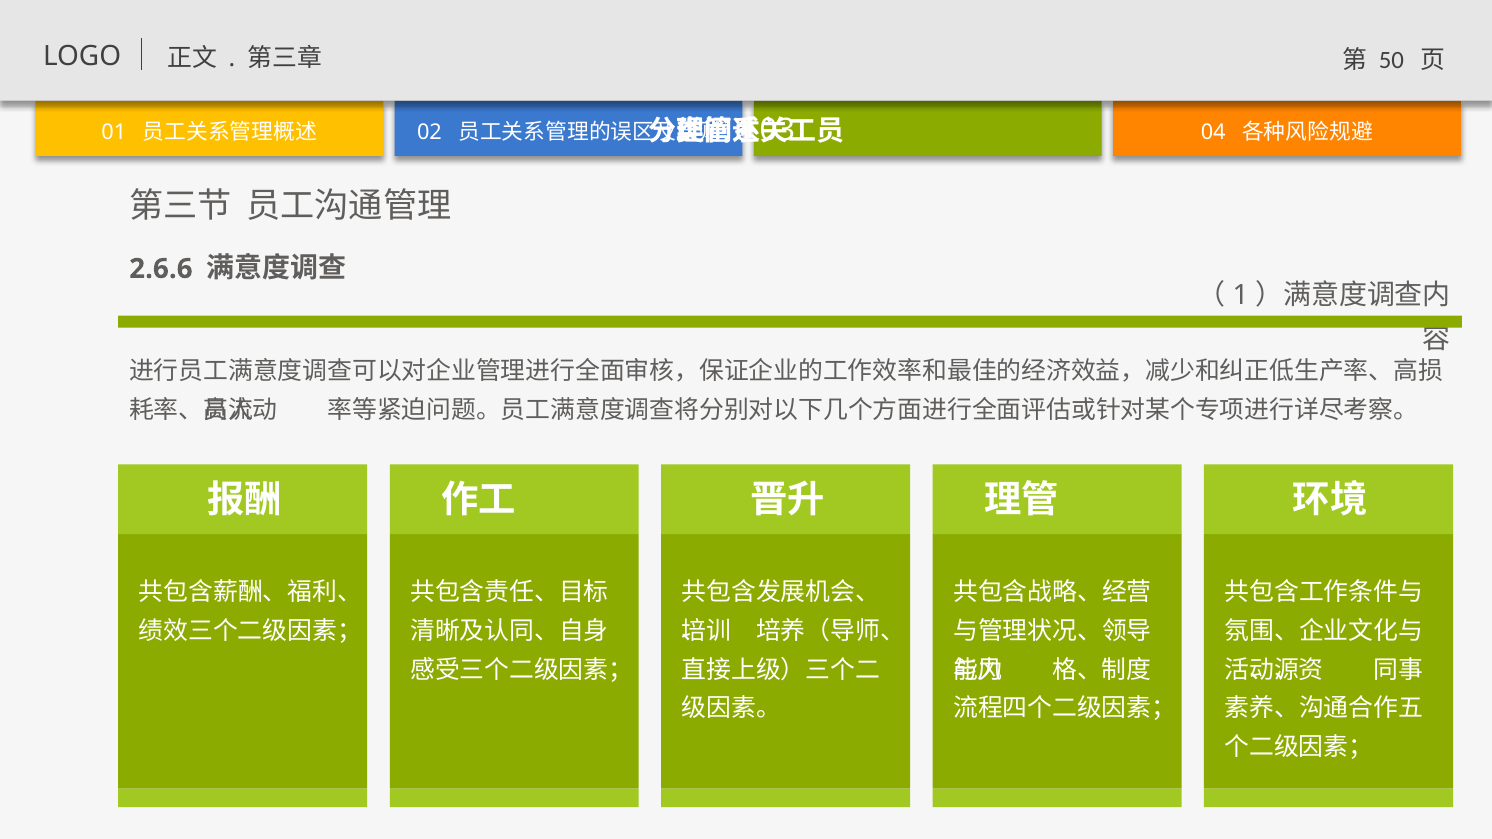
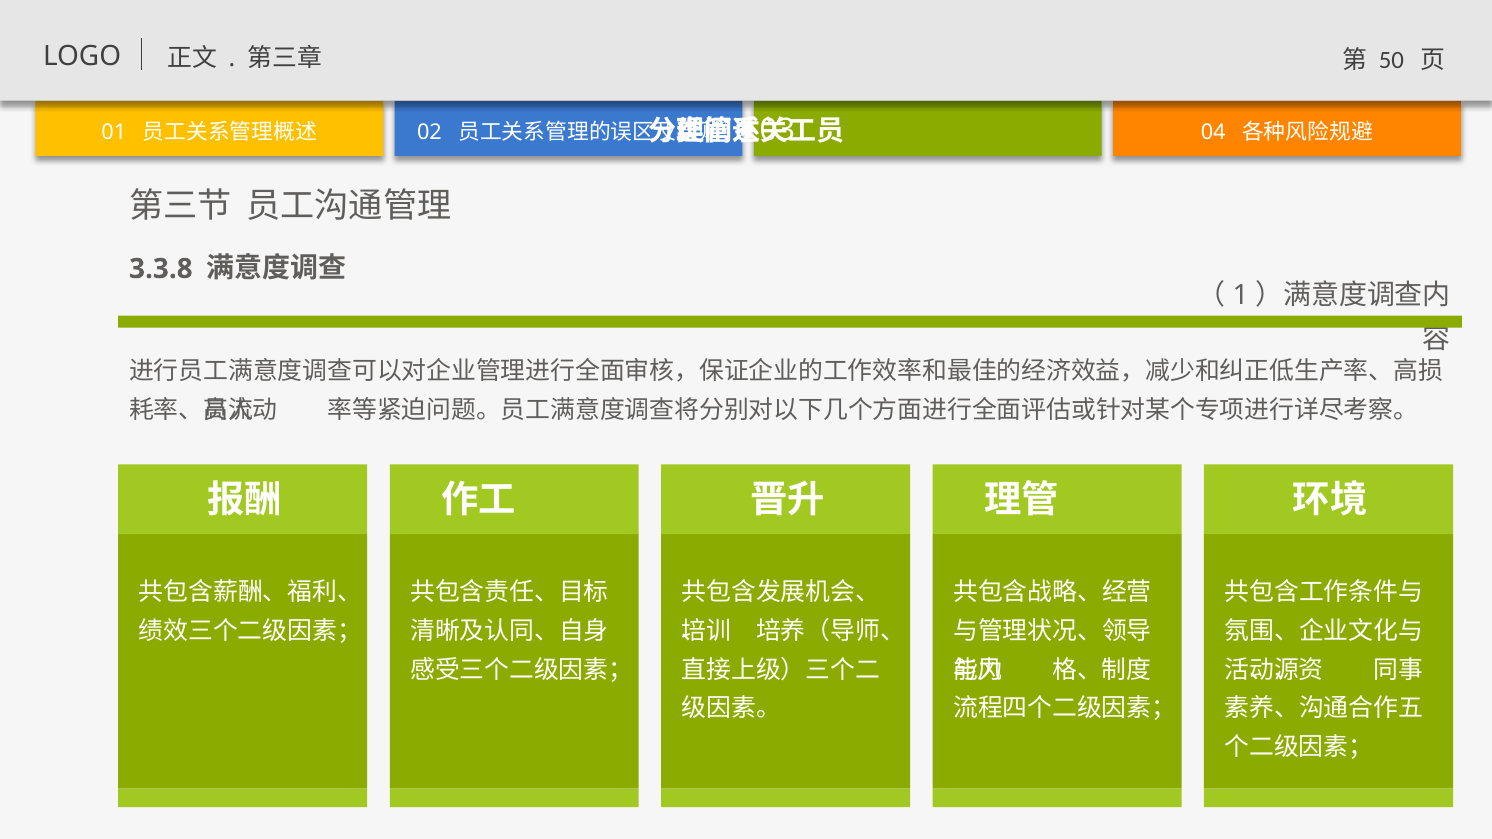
2.6.6: 2.6.6 -> 3.3.8 (161, 269)
